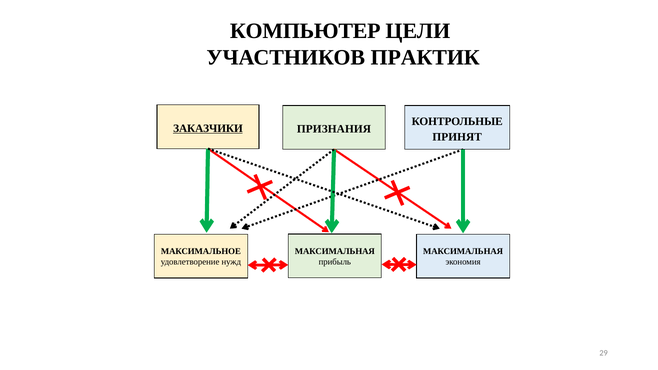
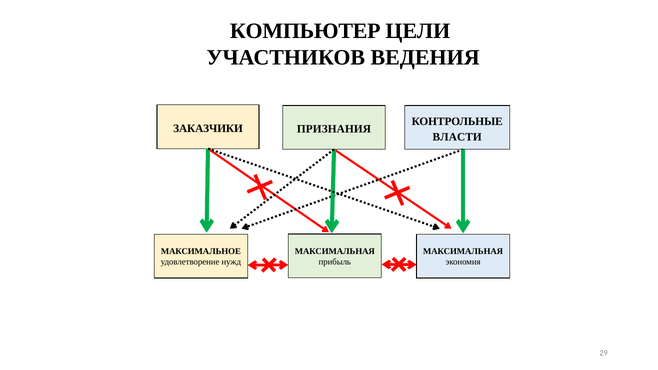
ПРАКТИК: ПРАКТИК -> ВЕДЕНИЯ (425, 57)
ЗАКАЗЧИКИ underline: present -> none (208, 129)
ПРИНЯТ: ПРИНЯТ -> ВЛАСТИ (457, 137)
